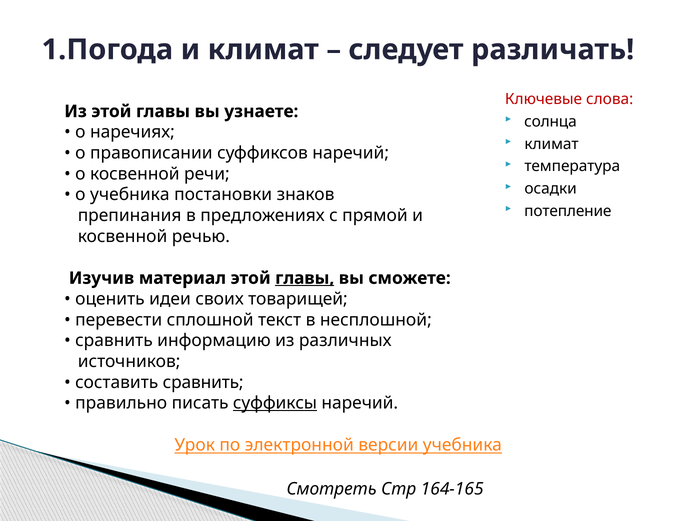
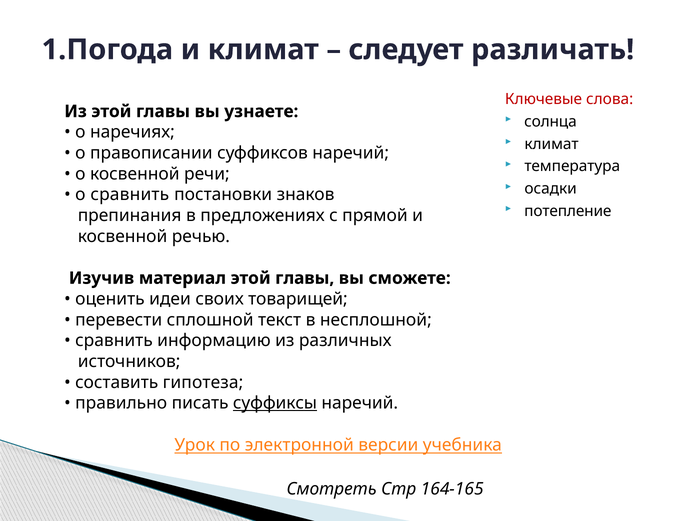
о учебника: учебника -> сравнить (130, 195)
главы underline: present -> none (305, 278)
составить сравнить: сравнить -> гипотеза (203, 383)
